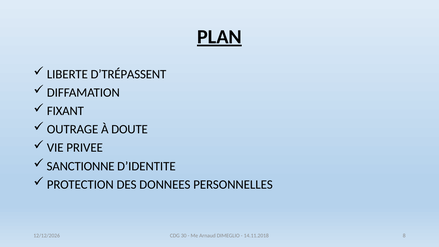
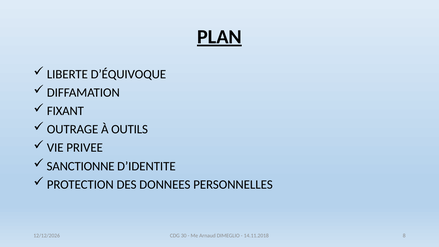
D’TRÉPASSENT: D’TRÉPASSENT -> D’ÉQUIVOQUE (128, 74)
DOUTE: DOUTE -> OUTILS (130, 129)
